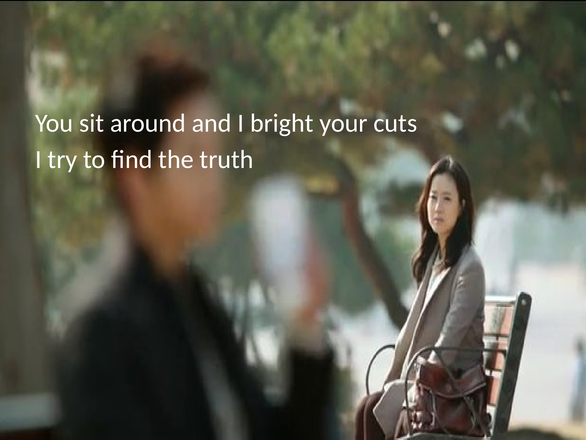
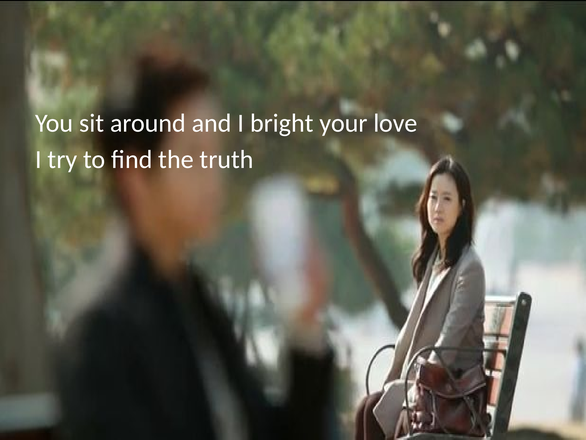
cuts: cuts -> love (395, 123)
